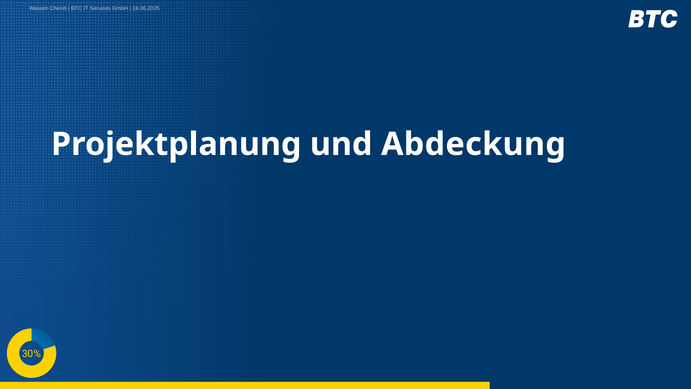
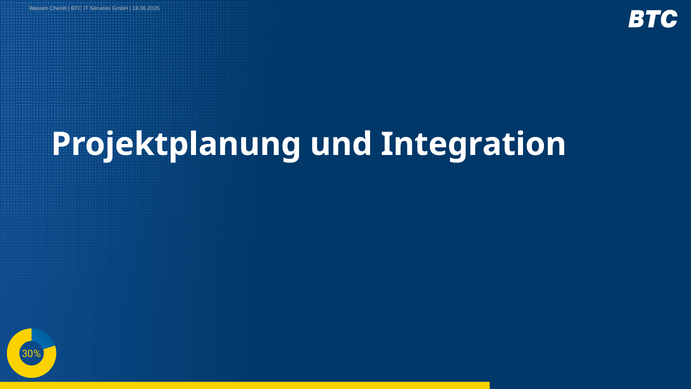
Abdeckung: Abdeckung -> Integration (474, 144)
